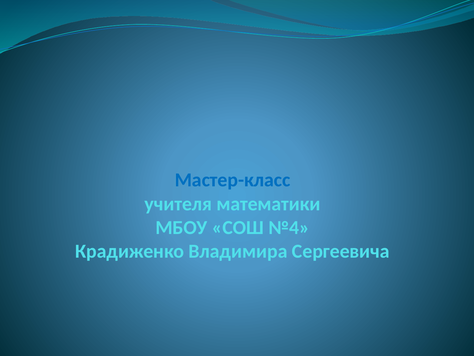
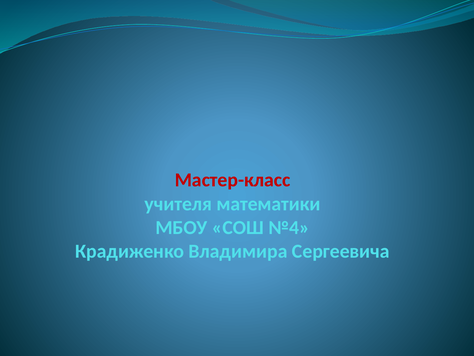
Мастер-класс colour: blue -> red (233, 180)
